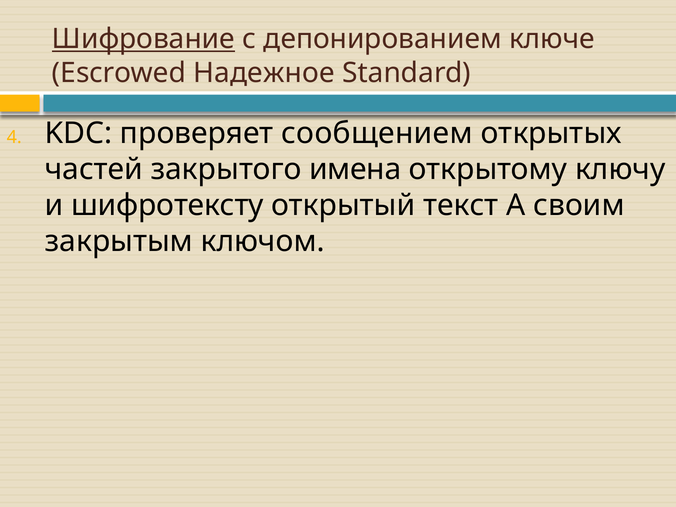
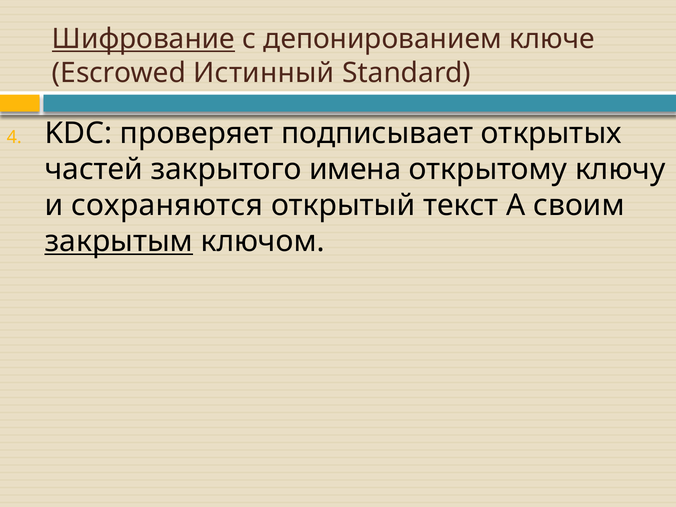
Надежное: Надежное -> Истинный (264, 73)
сообщением: сообщением -> подписывает (377, 133)
шифротексту: шифротексту -> сохраняются (167, 205)
закрытым underline: none -> present (119, 241)
